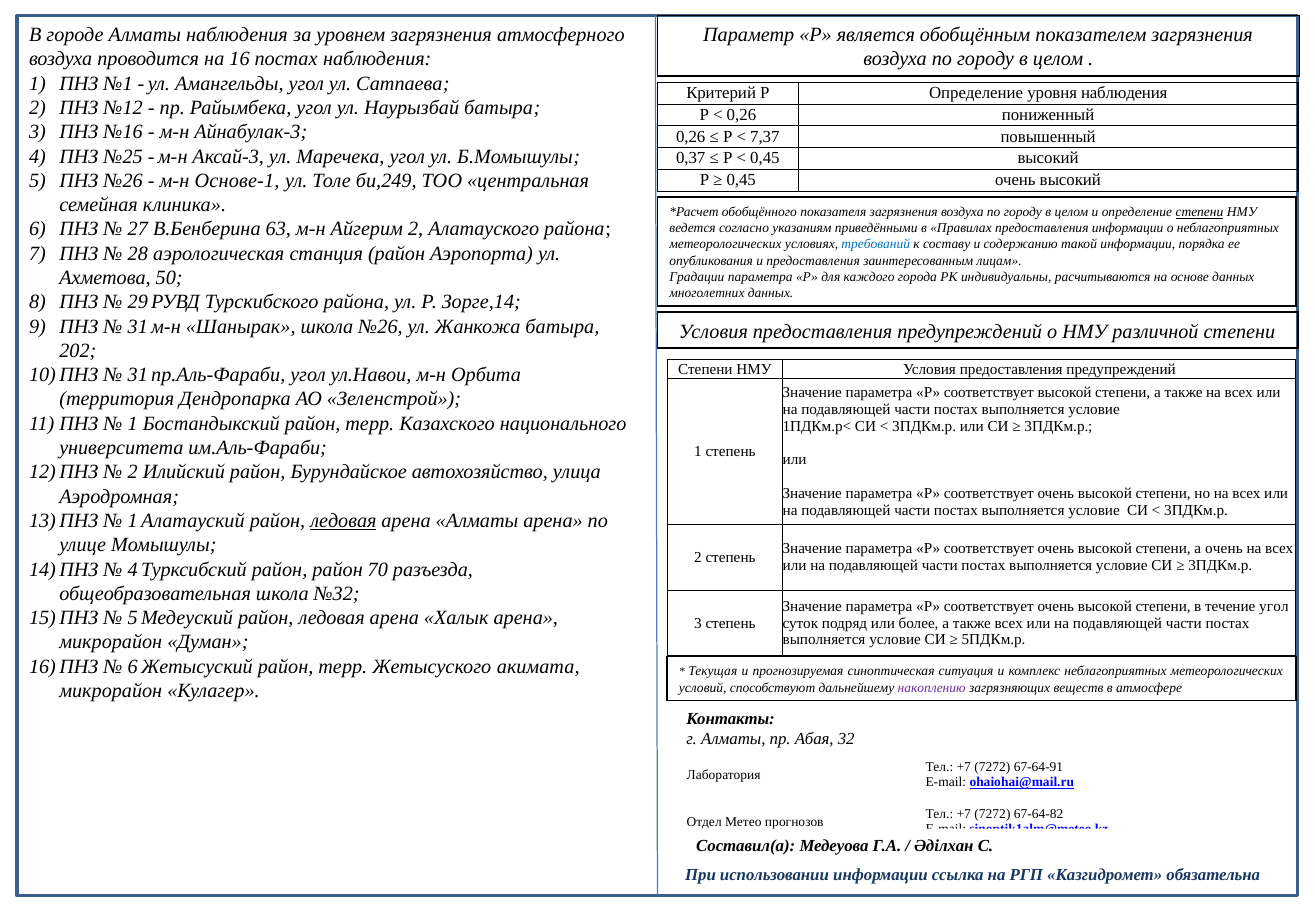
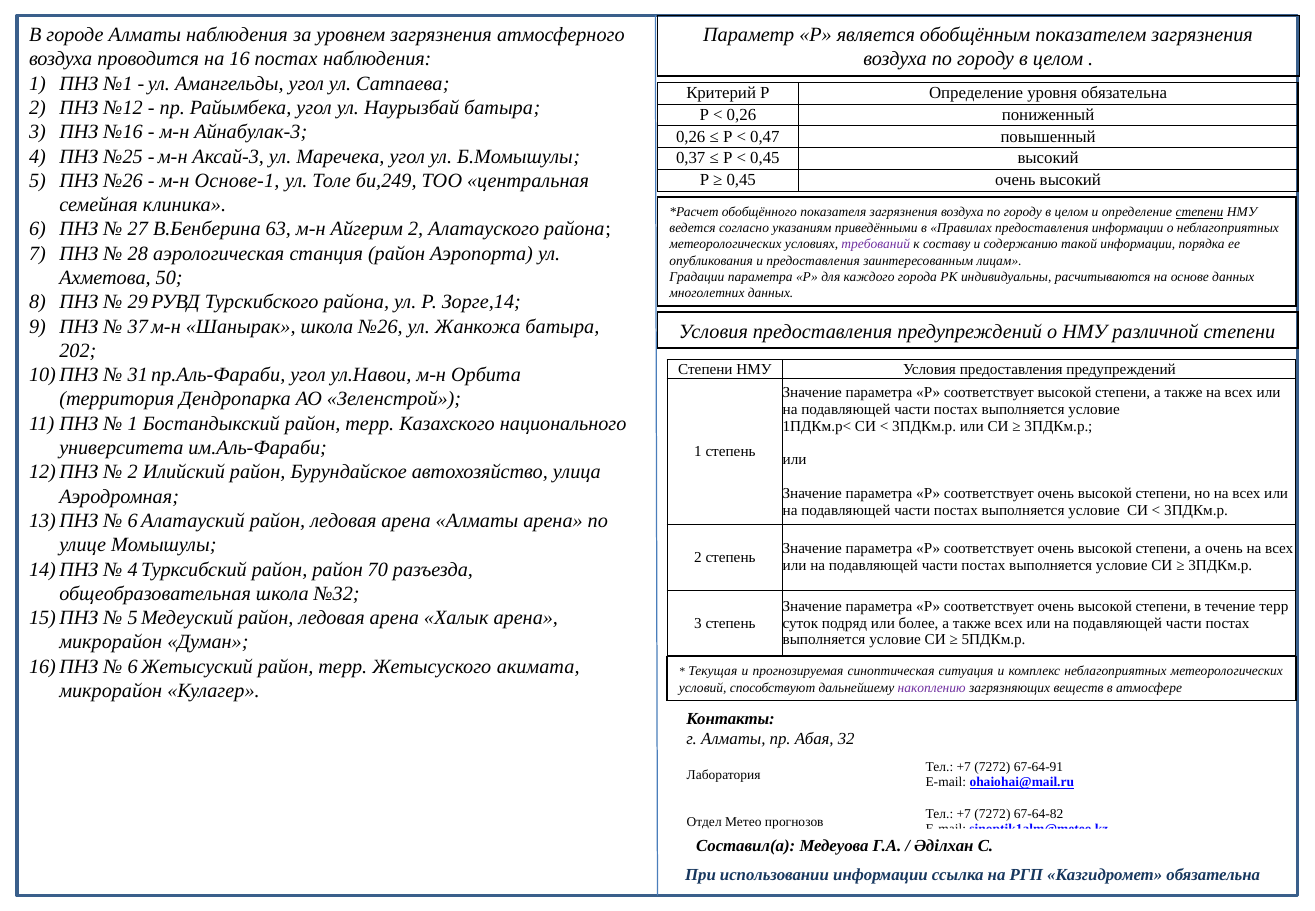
уровня наблюдения: наблюдения -> обязательна (1124, 93)
7,37: 7,37 -> 0,47 (765, 136)
требований colour: blue -> purple (876, 244)
31: 31 -> 37 (138, 326)
1: 1 -> 6 (133, 520)
ледовая underline: present -> none (343, 520)
течение угол: угол -> терр (1274, 606)
